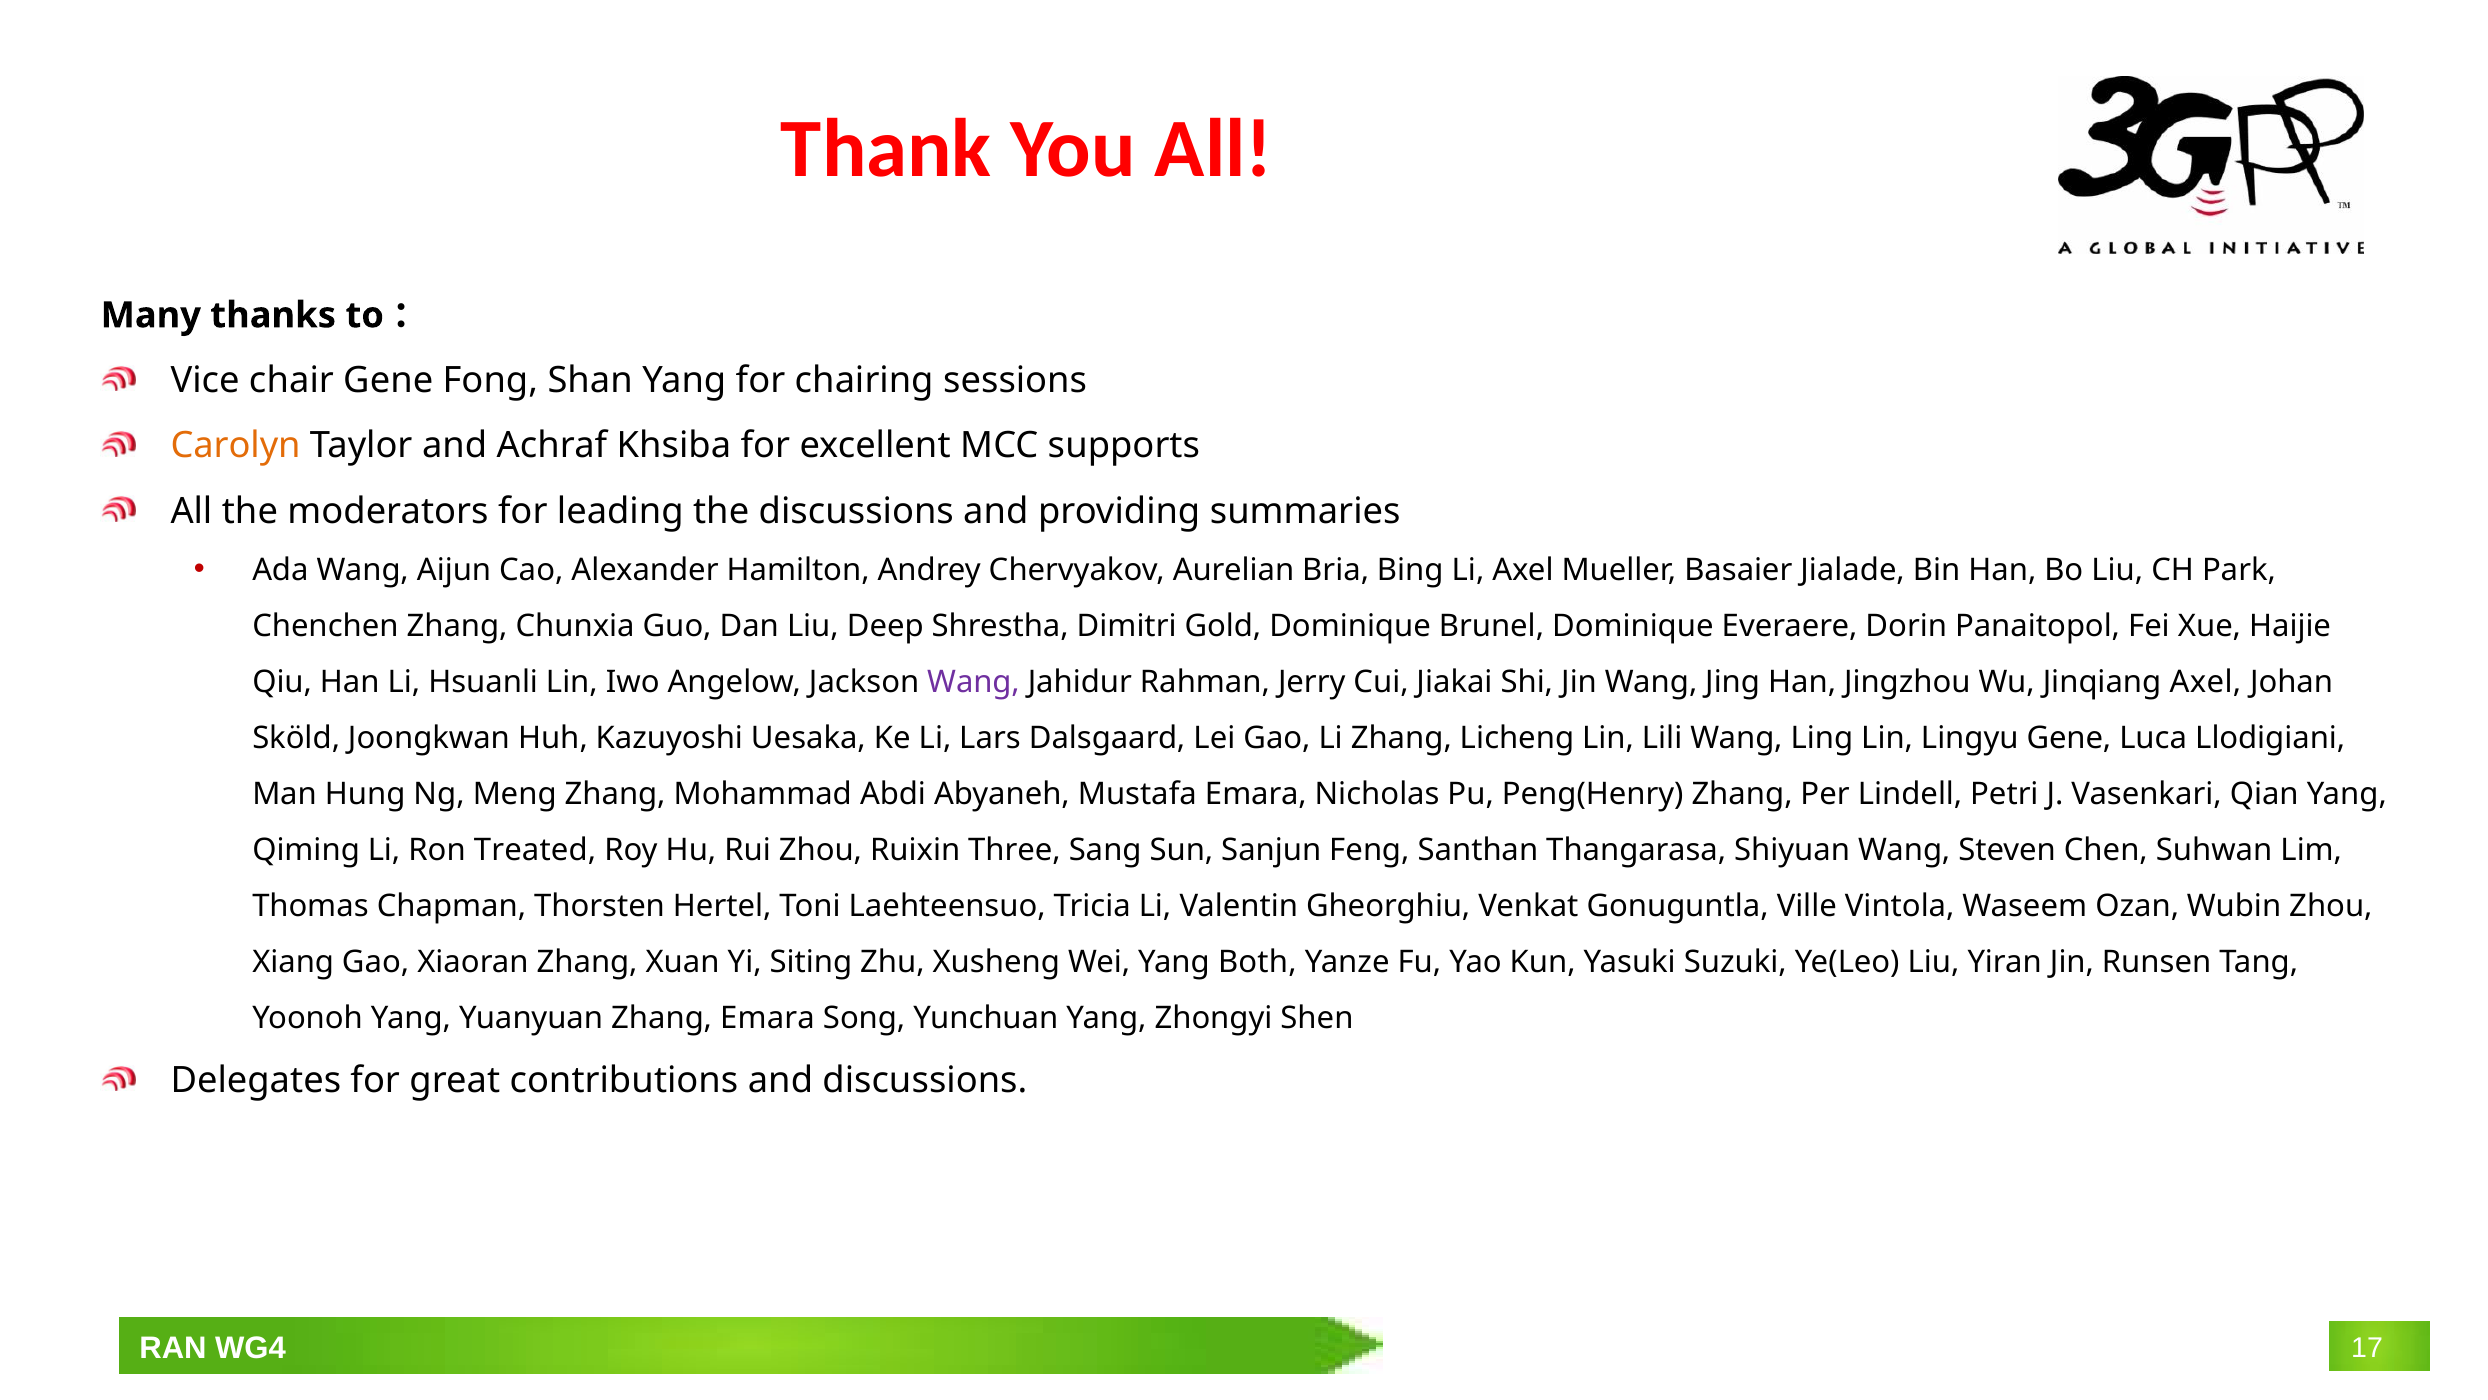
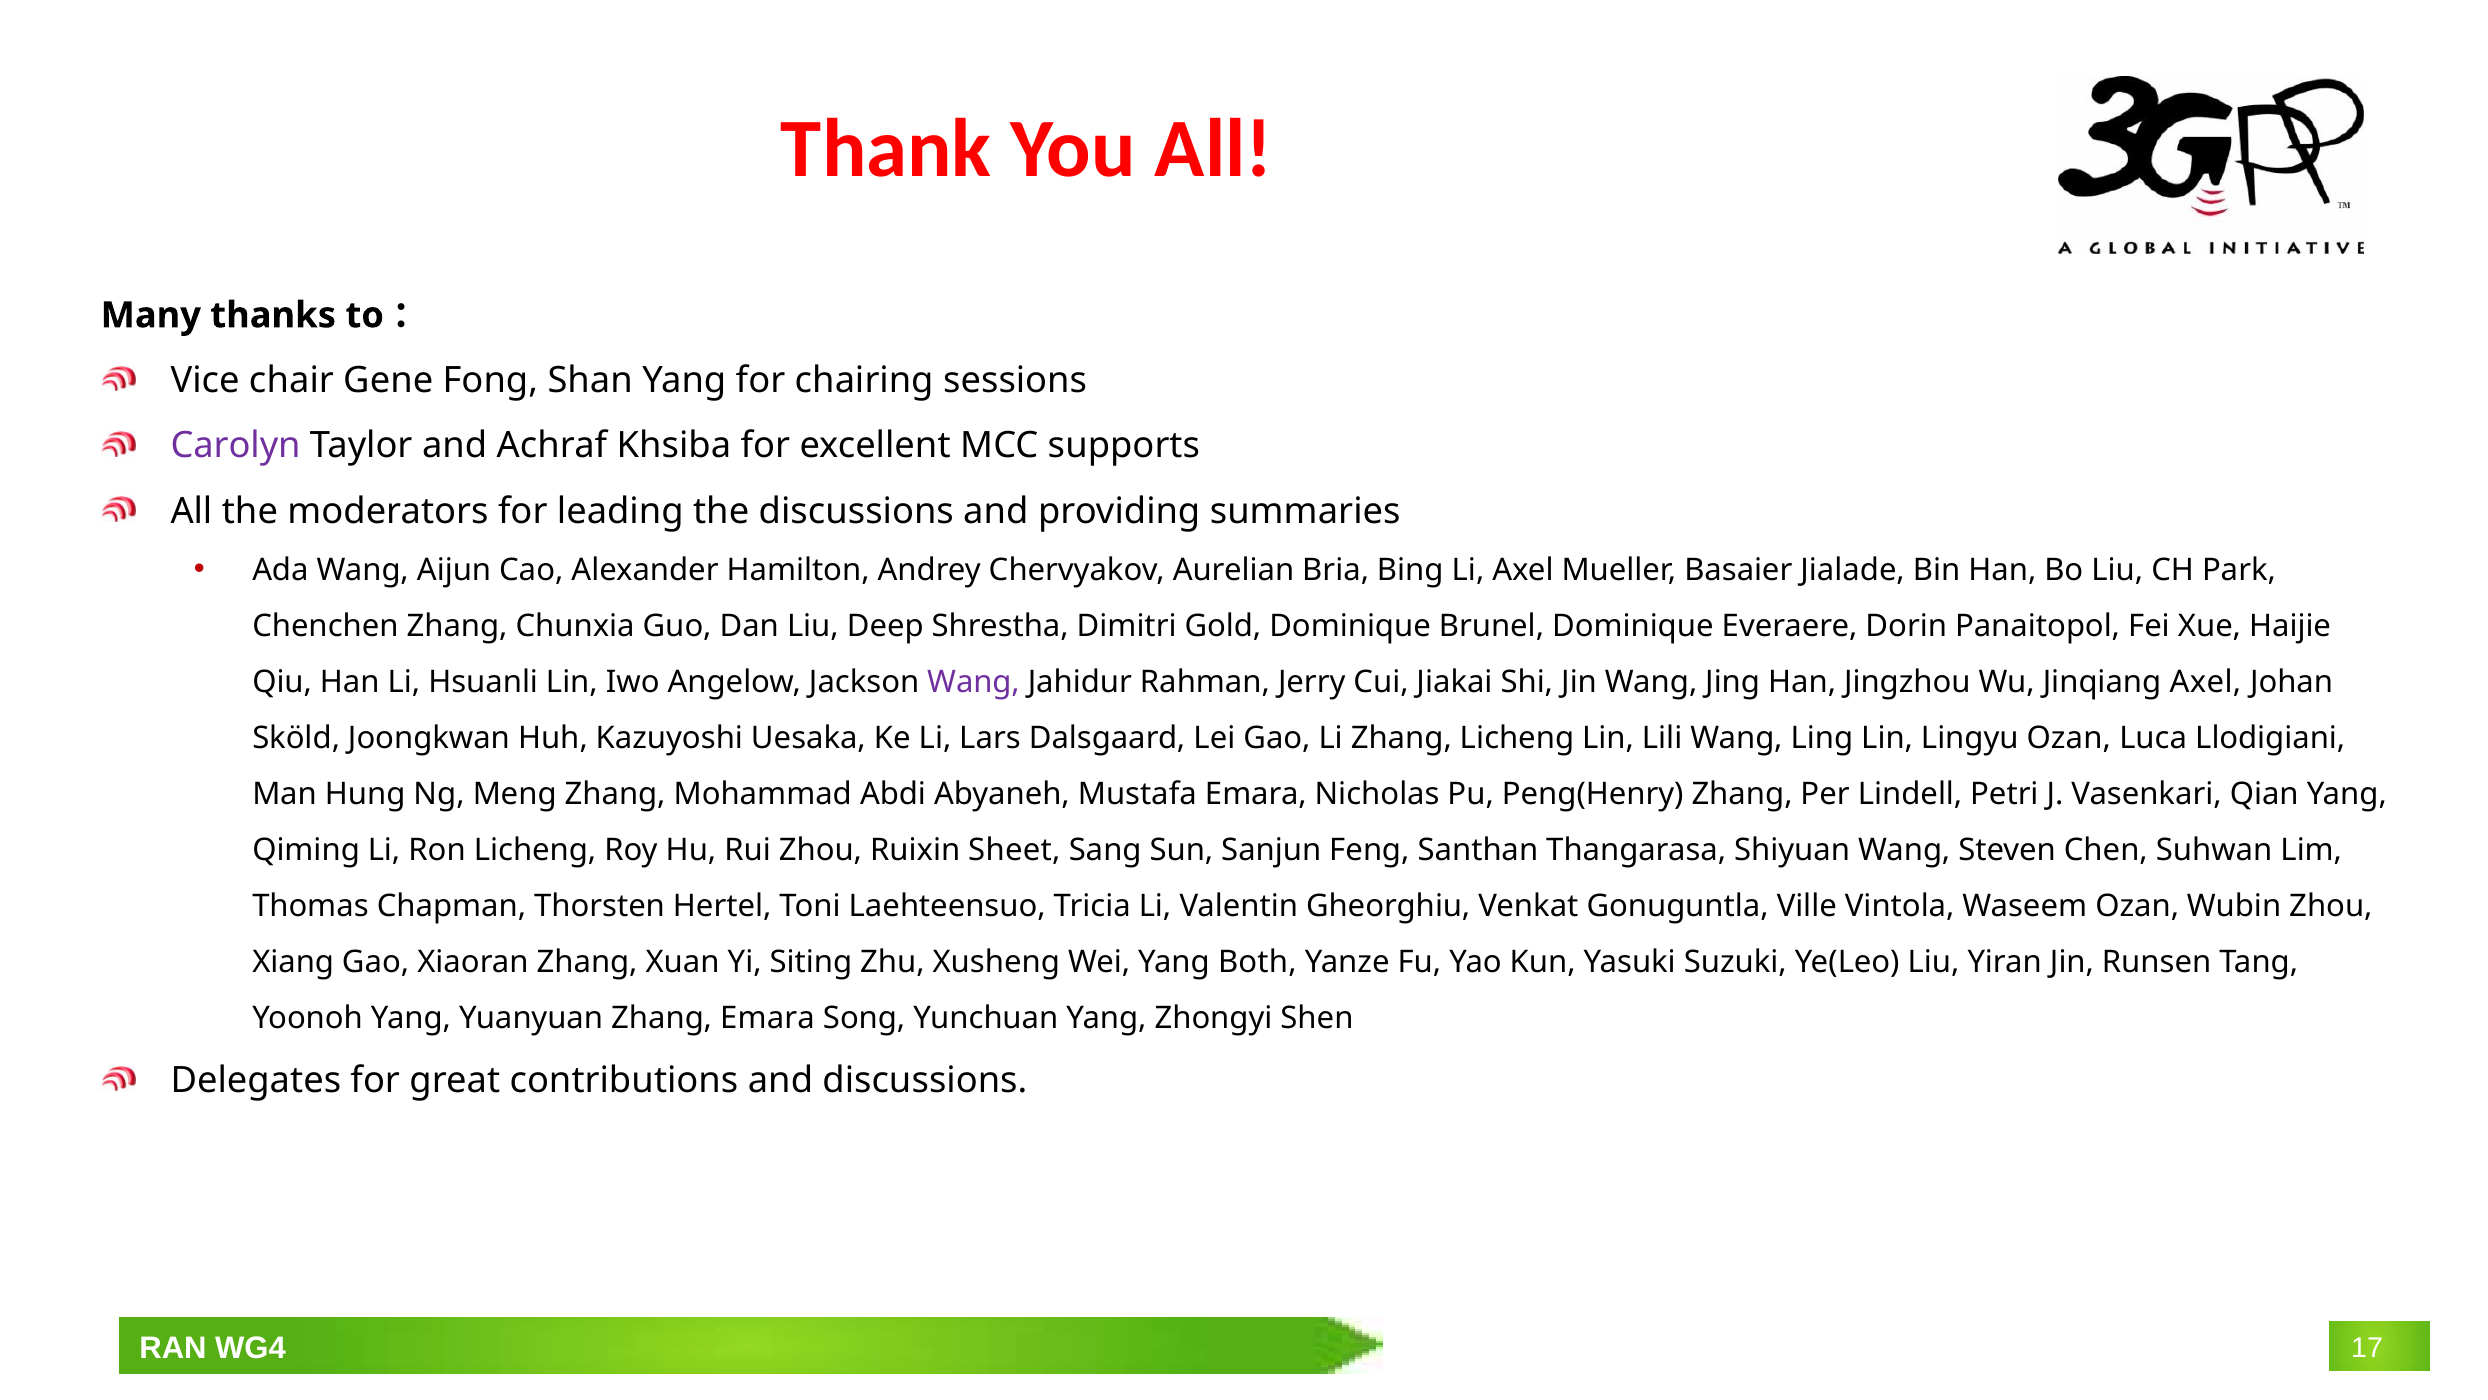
Carolyn colour: orange -> purple (236, 446)
Lingyu Gene: Gene -> Ozan (2069, 738)
Ron Treated: Treated -> Licheng (535, 850)
Three: Three -> Sheet (1014, 850)
